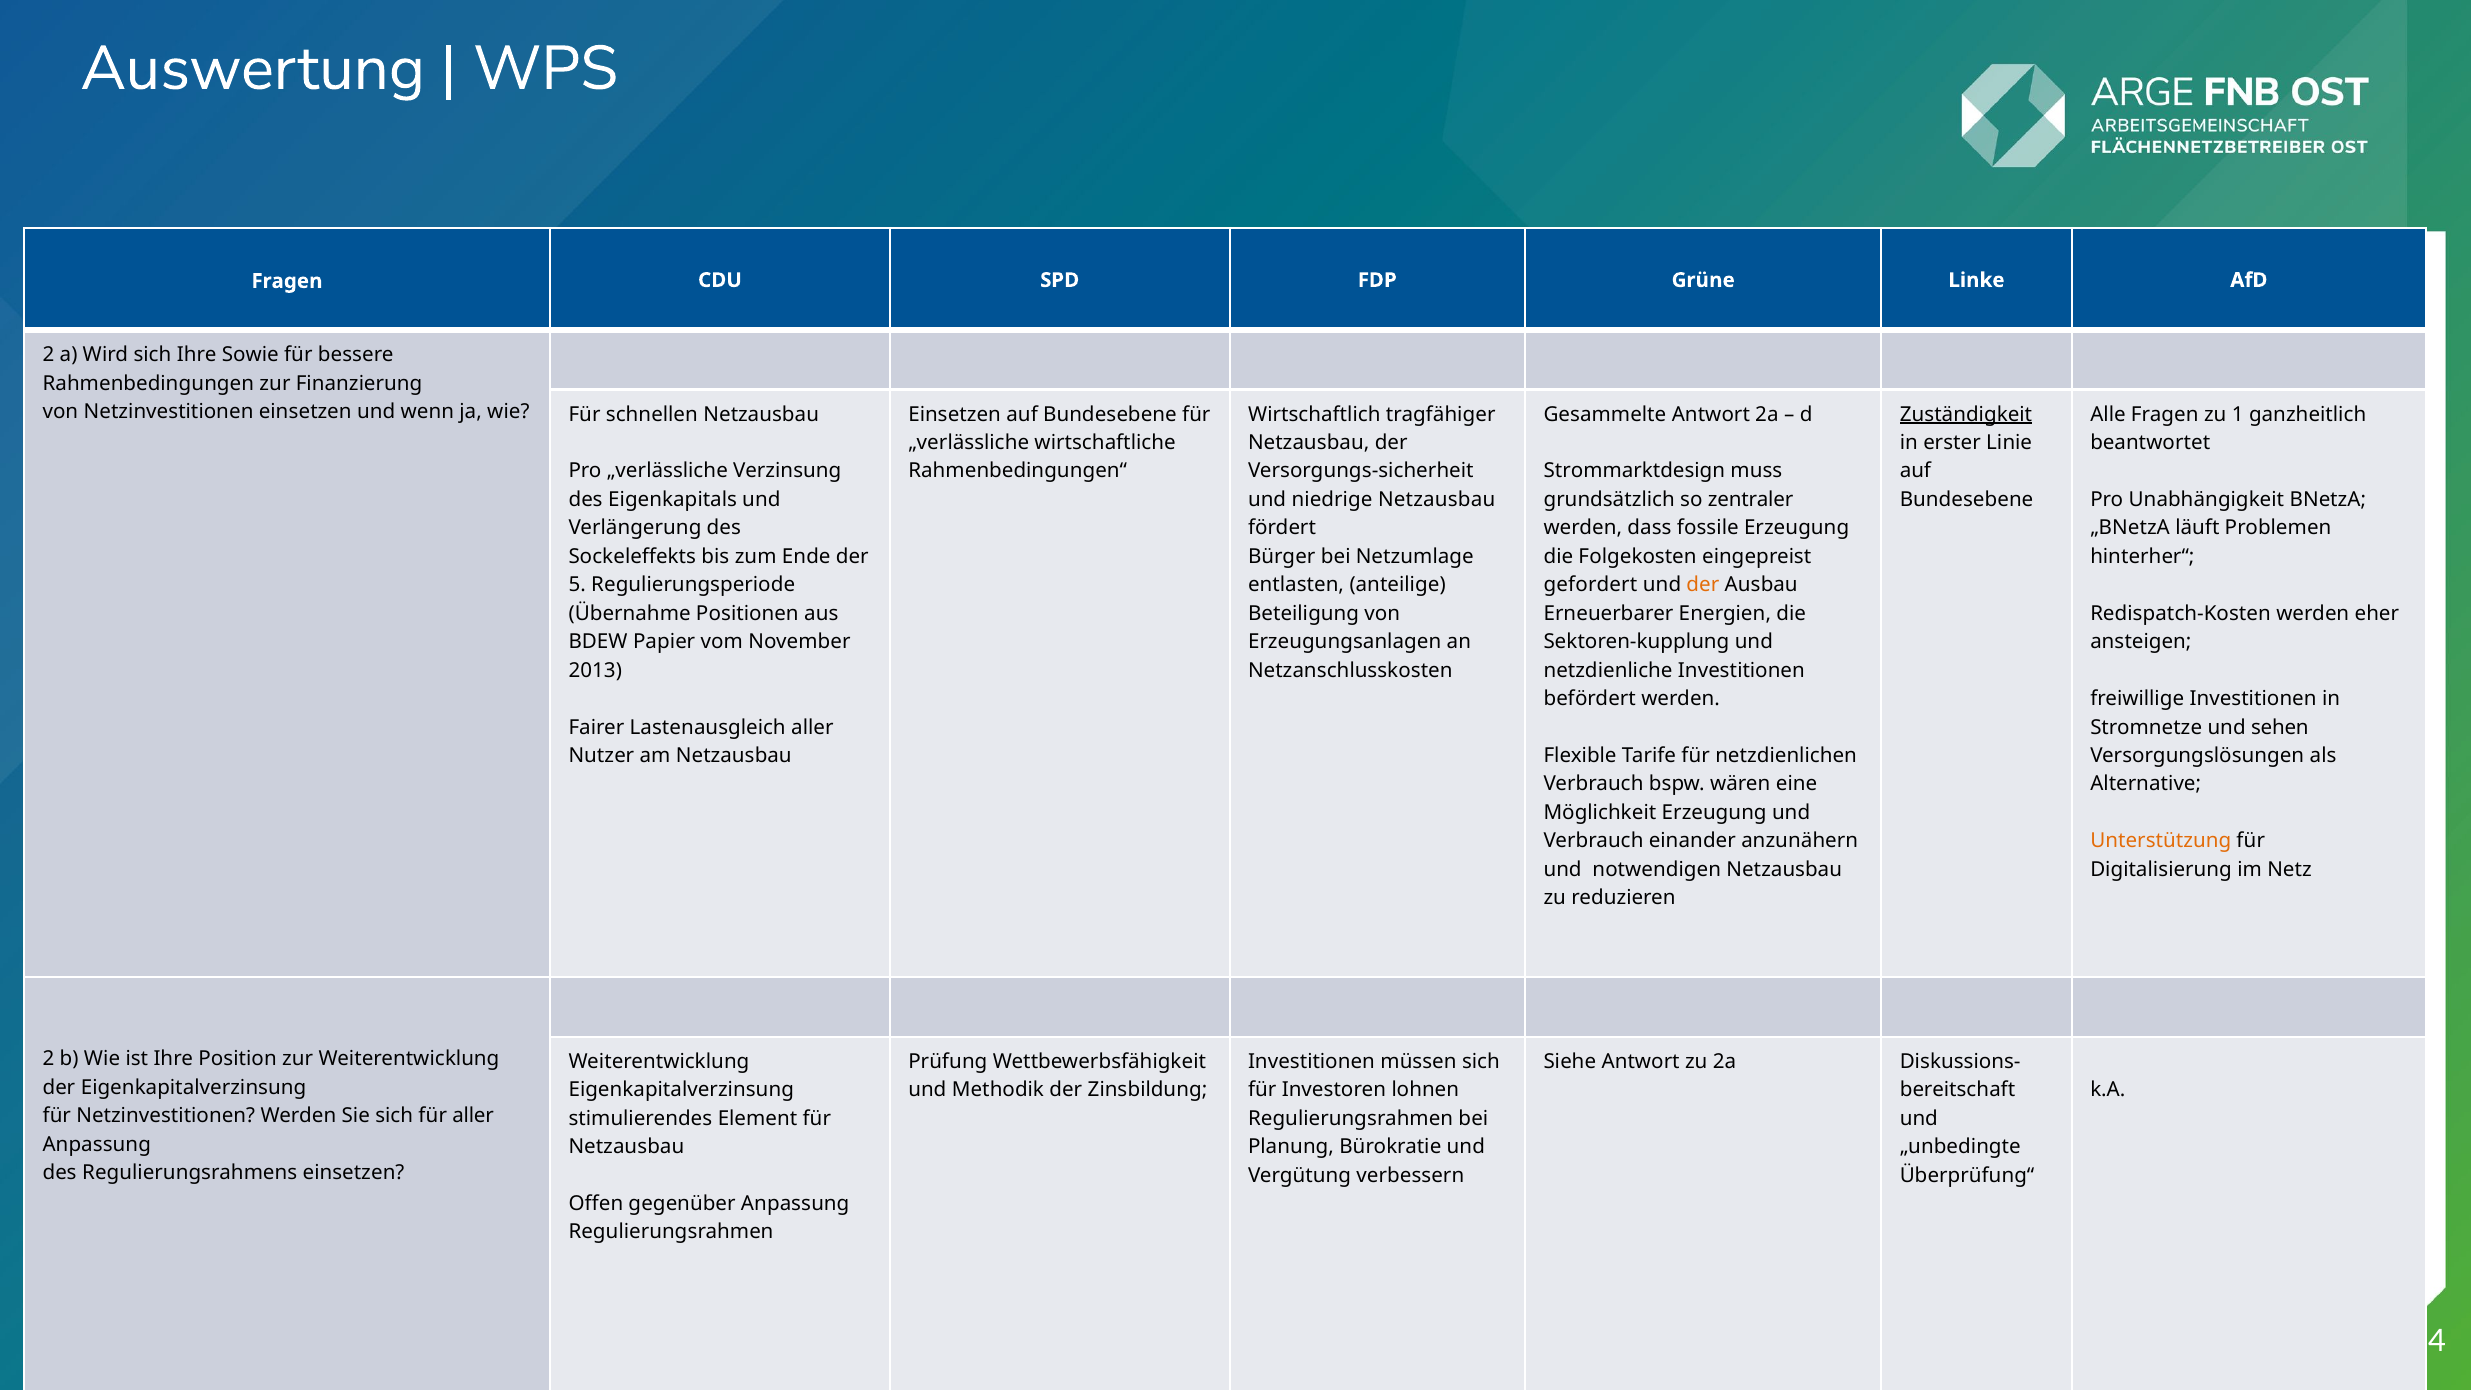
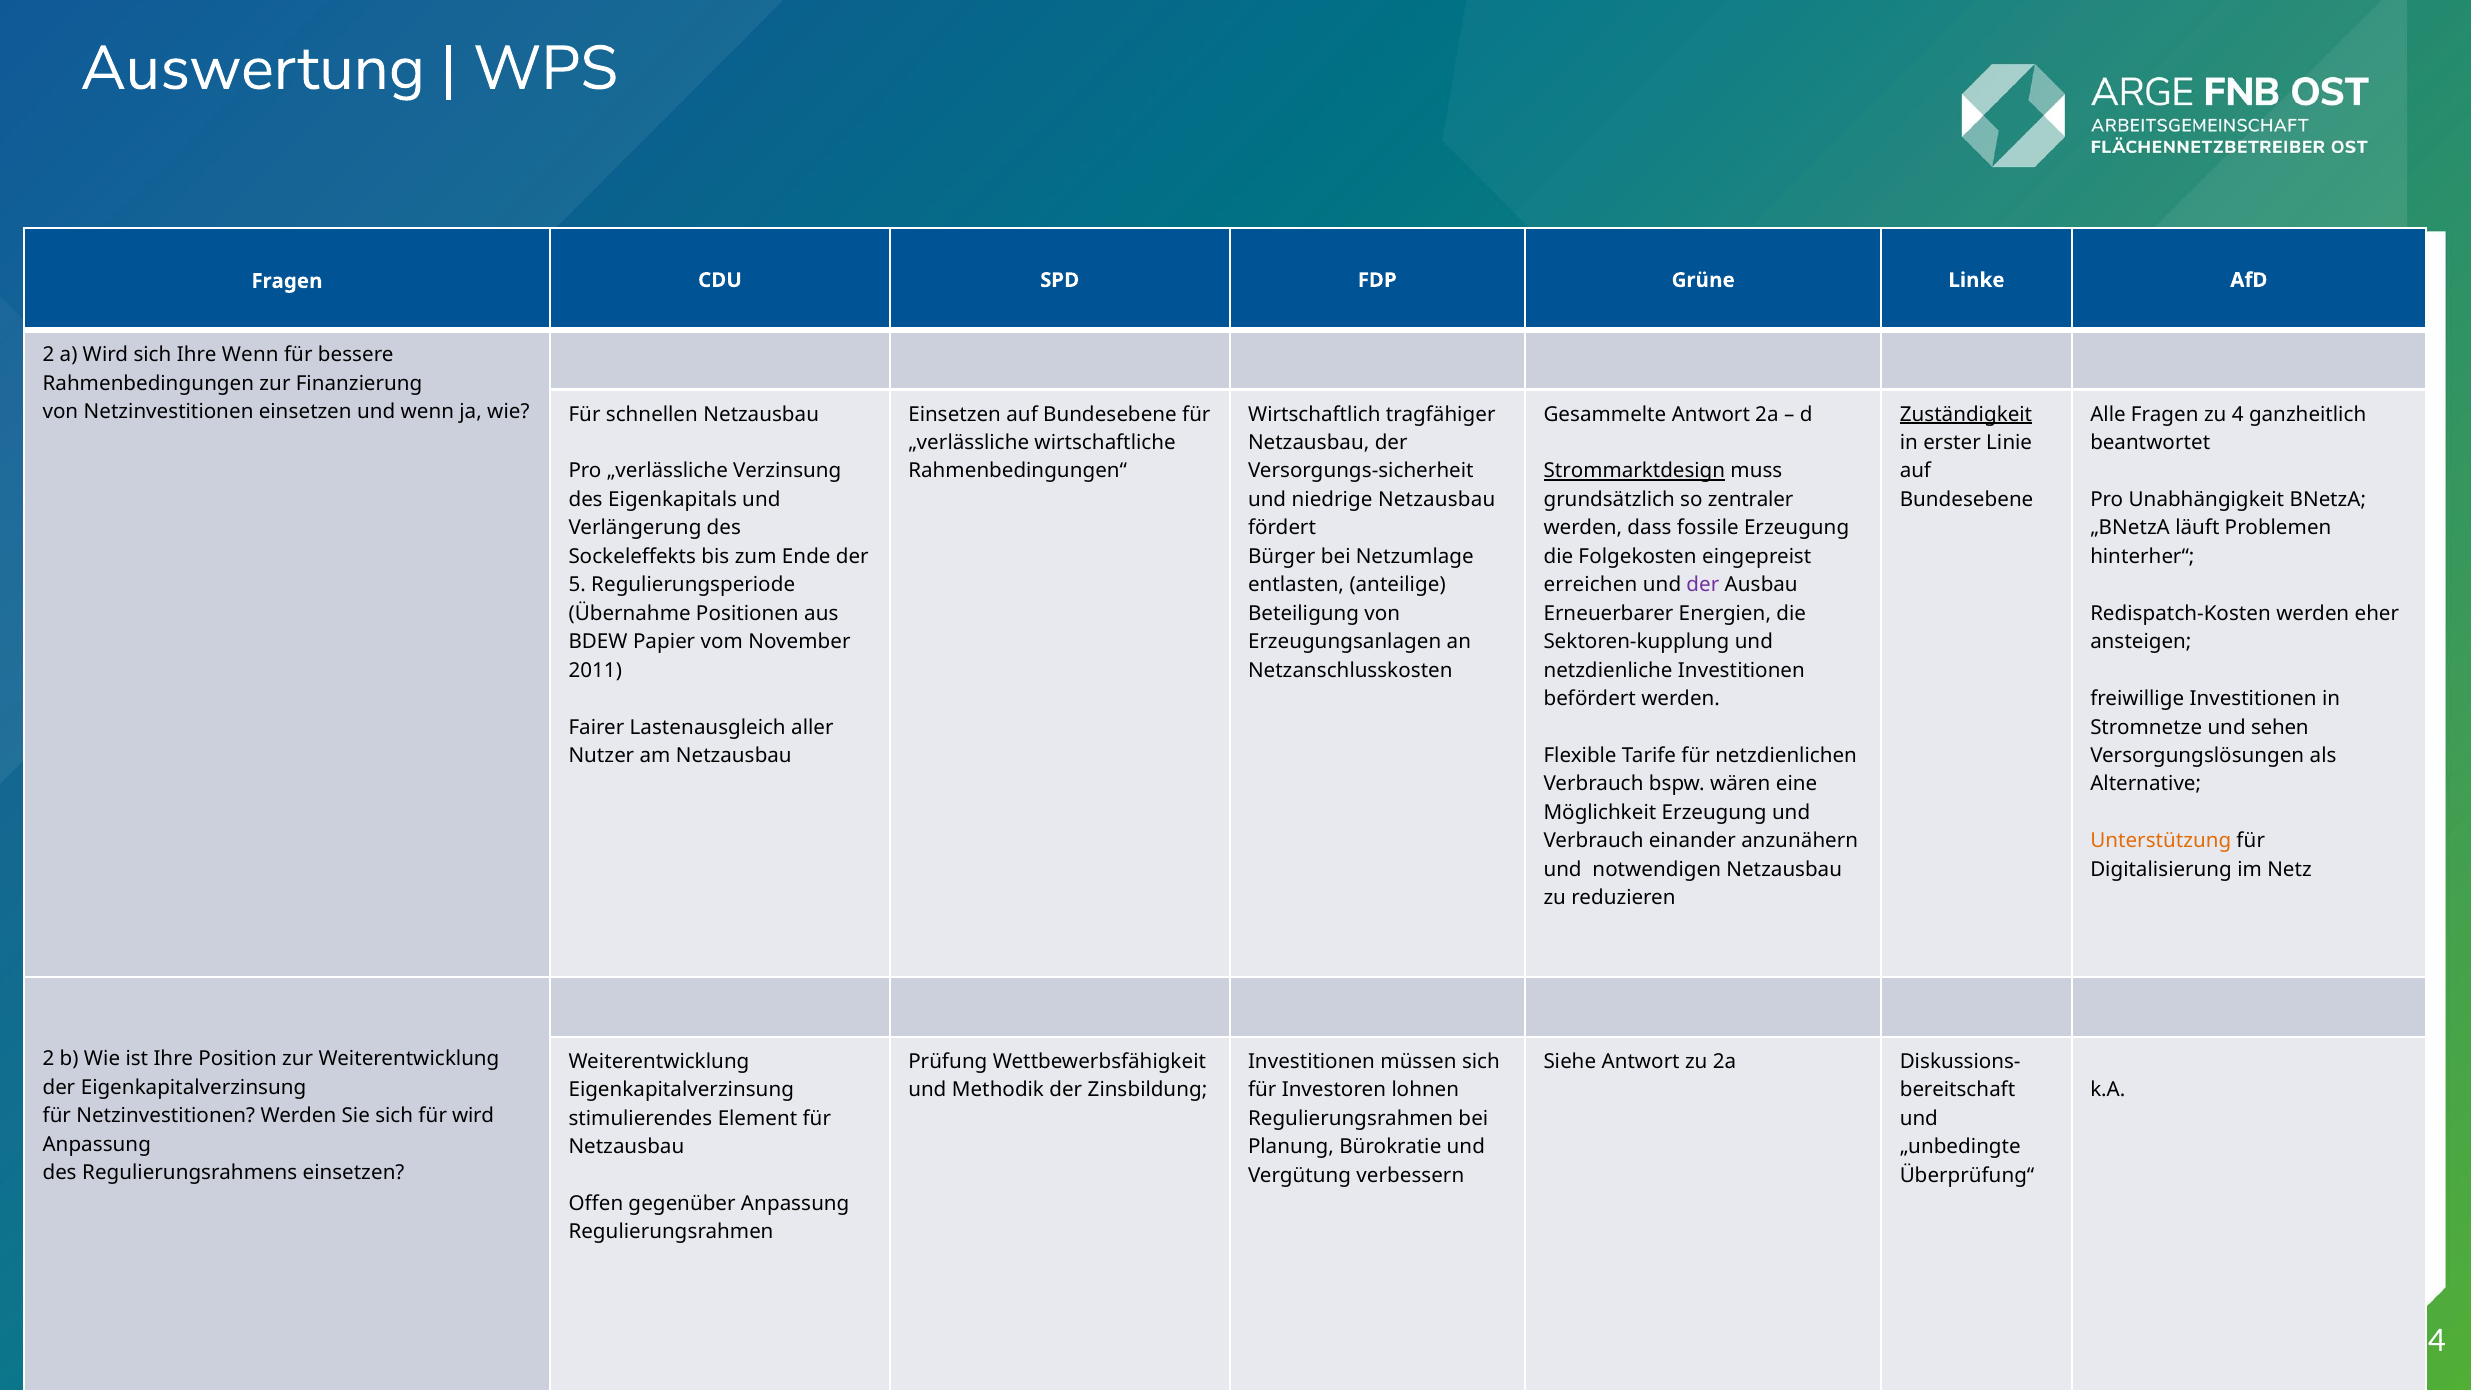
Ihre Sowie: Sowie -> Wenn (250, 355)
zu 1: 1 -> 4 (2238, 414)
Strommarktdesign underline: none -> present (1634, 471)
gefordert: gefordert -> erreichen (1590, 585)
der colour: orange -> purple (1703, 585)
2013: 2013 -> 2011 (595, 670)
für aller: aller -> wird (473, 1116)
